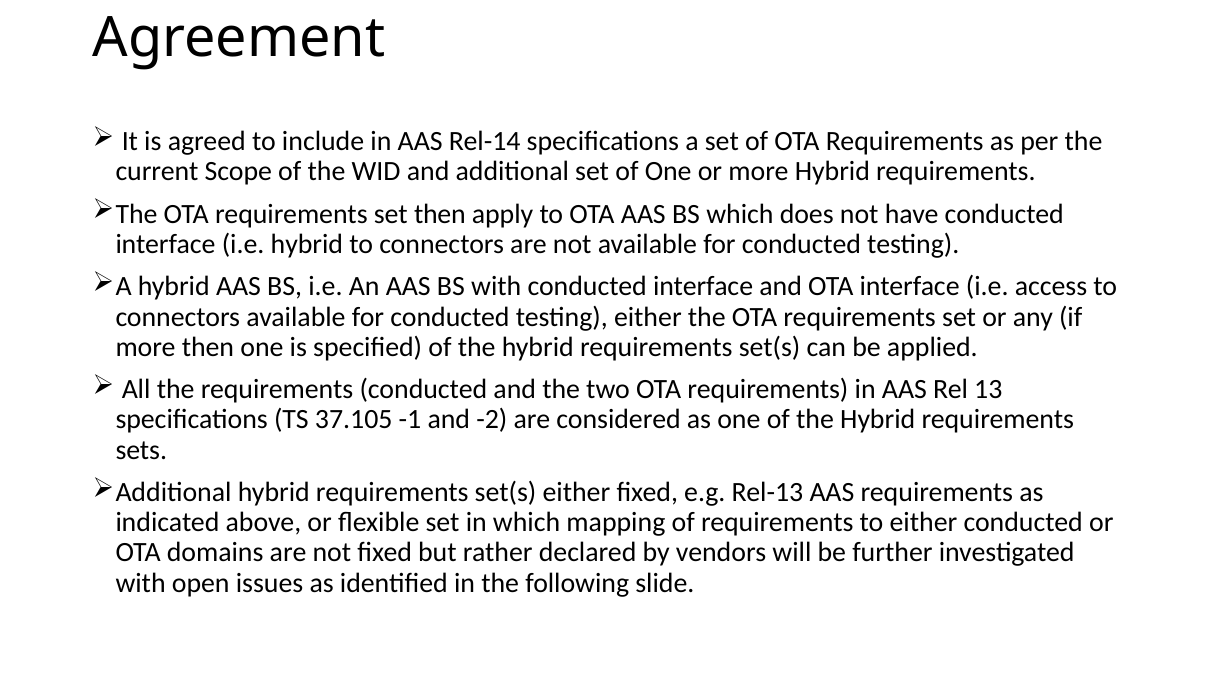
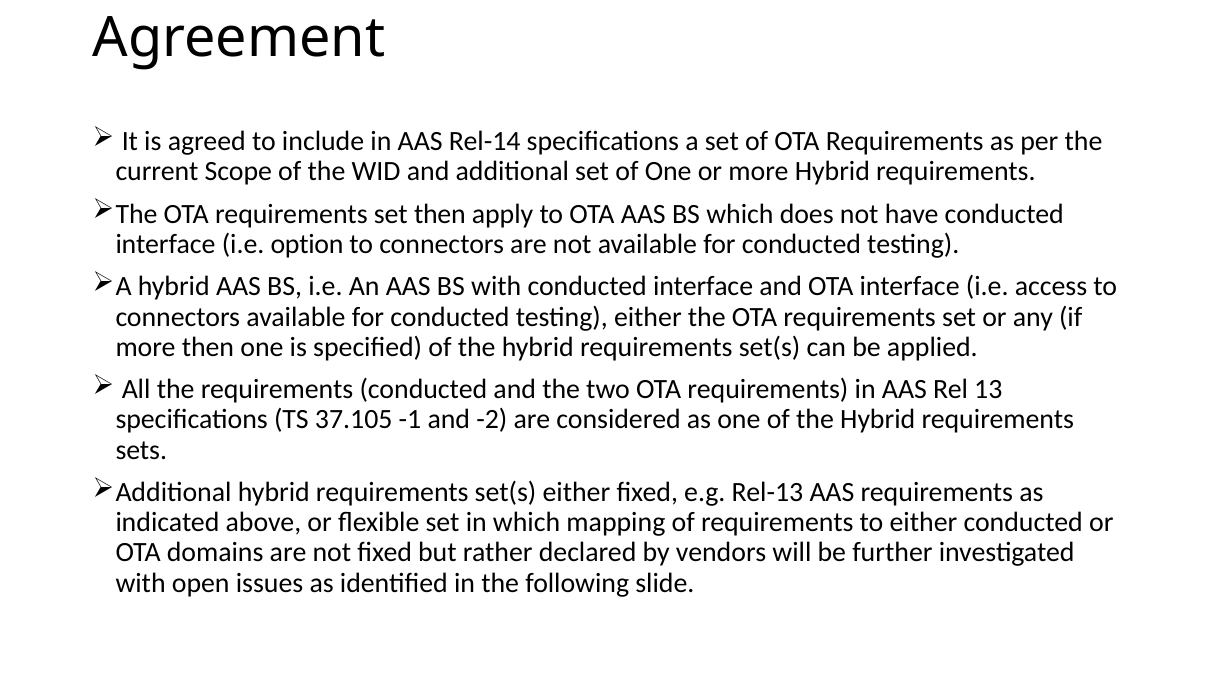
i.e hybrid: hybrid -> option (307, 244)
